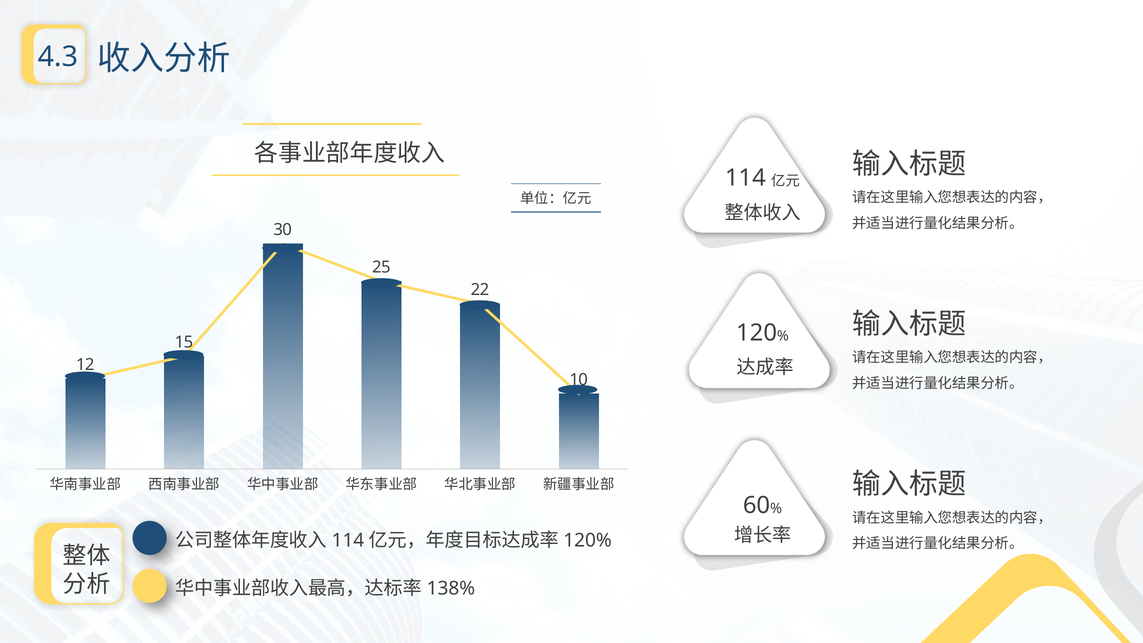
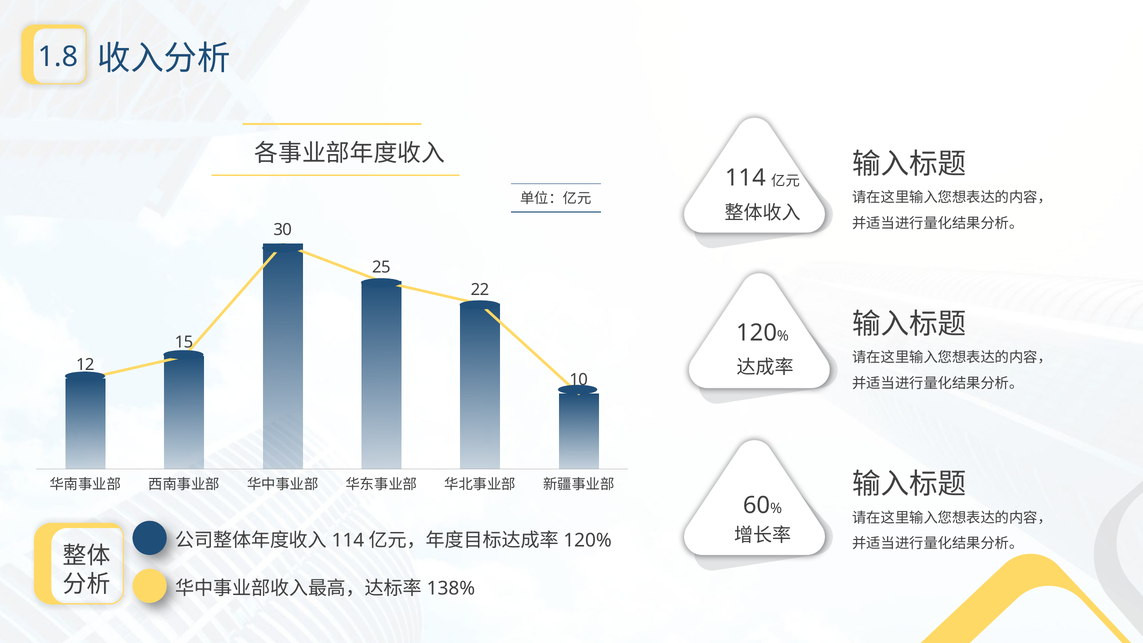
4.3: 4.3 -> 1.8 (58, 57)
